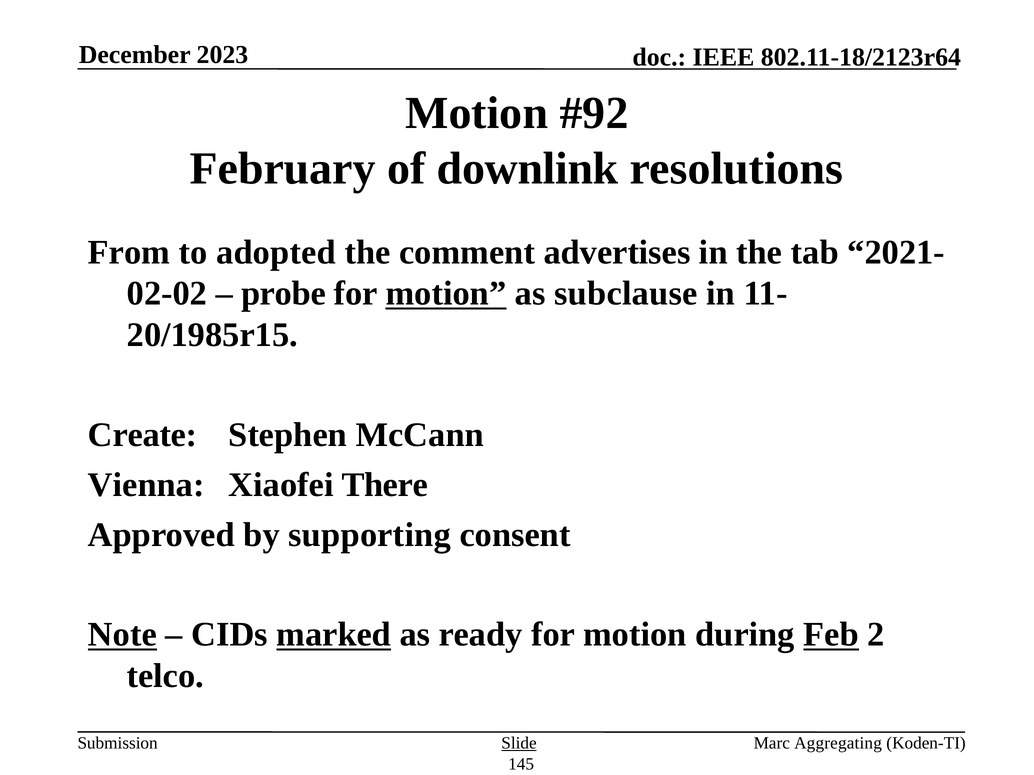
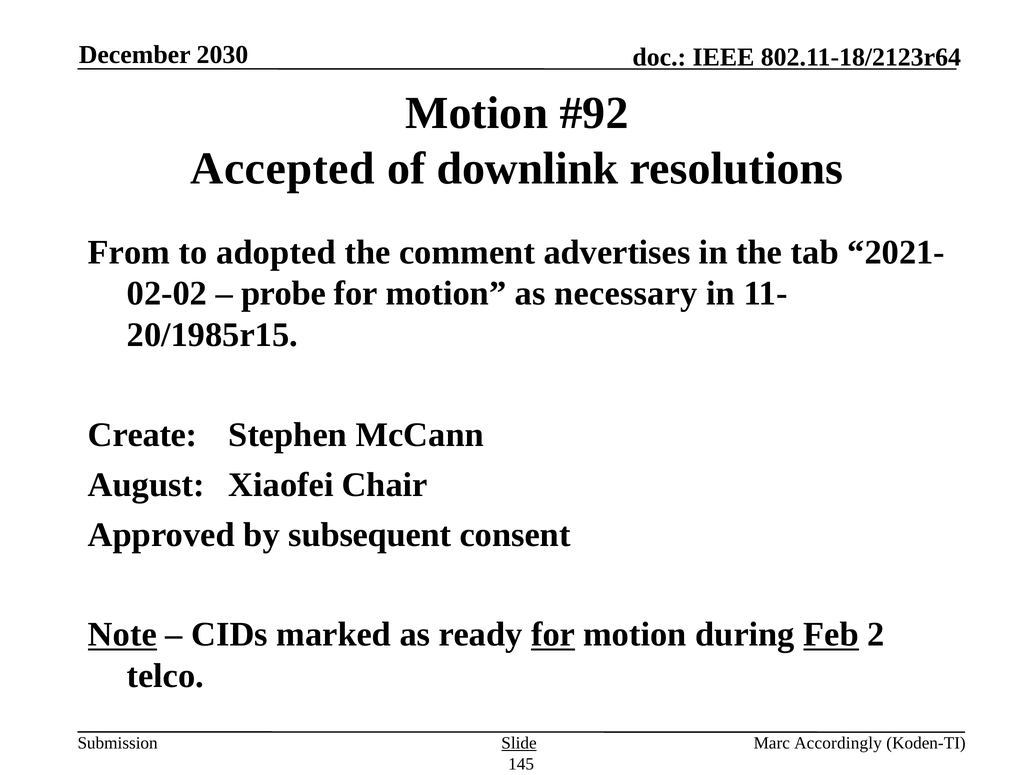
2023: 2023 -> 2030 (222, 55)
February: February -> Accepted (283, 169)
motion underline: present -> none (446, 294)
subclause: subclause -> necessary (626, 294)
Vienna: Vienna -> August (146, 485)
There: There -> Chair (385, 485)
supporting: supporting -> subsequent (370, 535)
marked underline: present -> none (334, 635)
for underline: none -> present (553, 635)
Aggregating: Aggregating -> Accordingly (838, 744)
